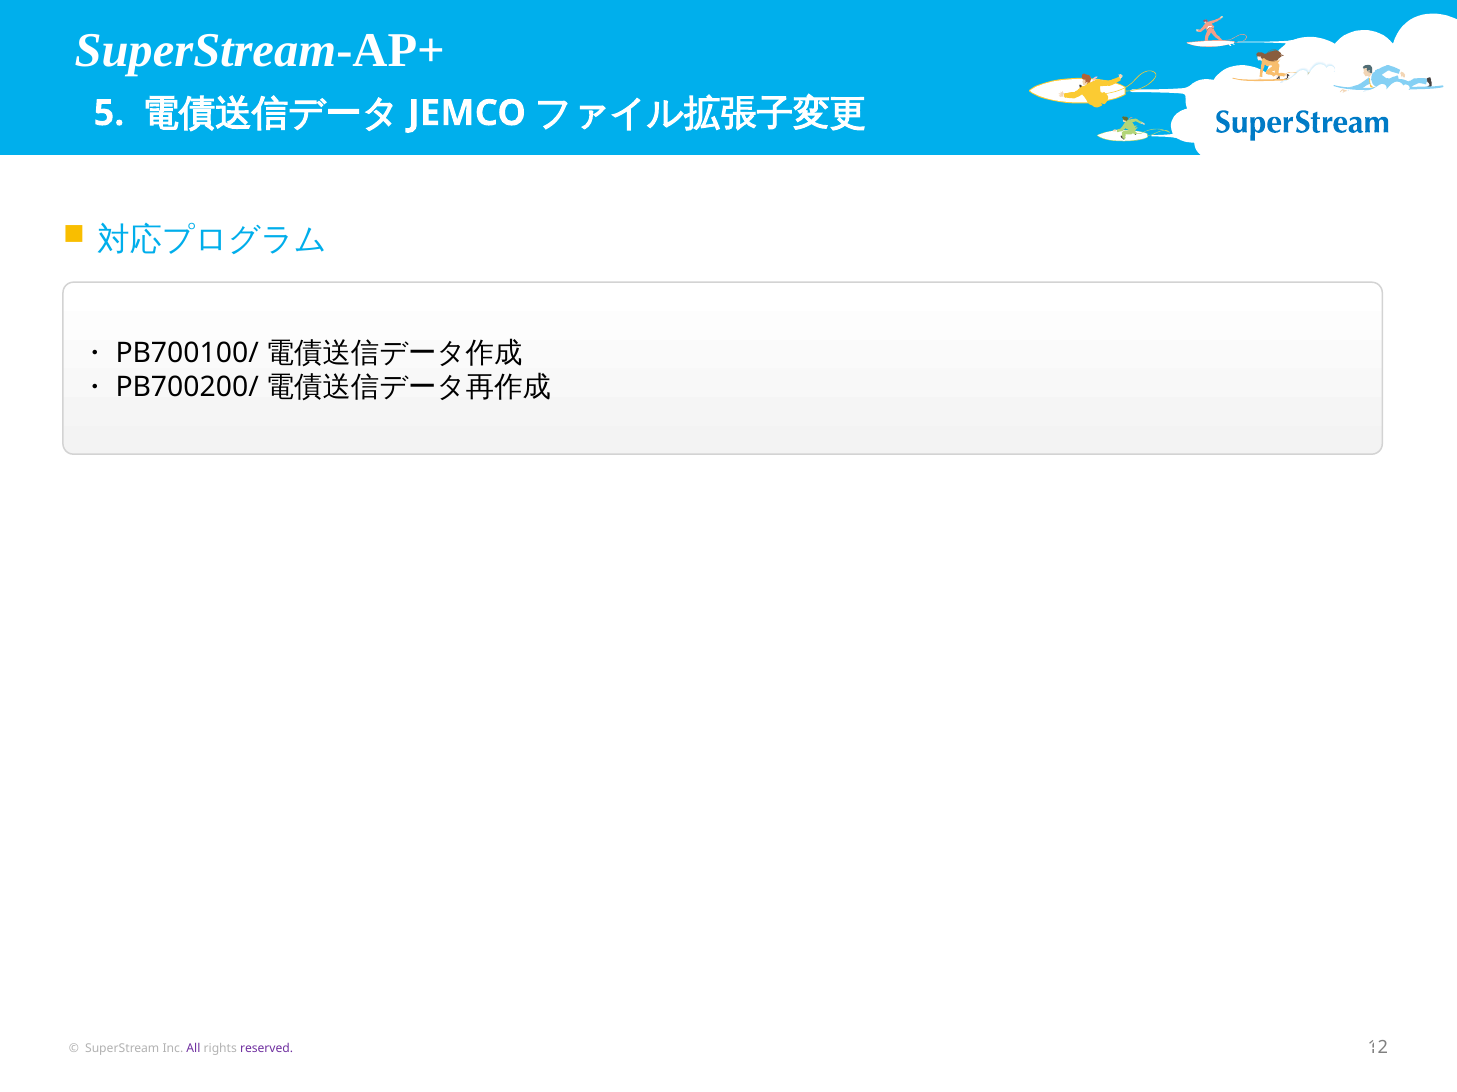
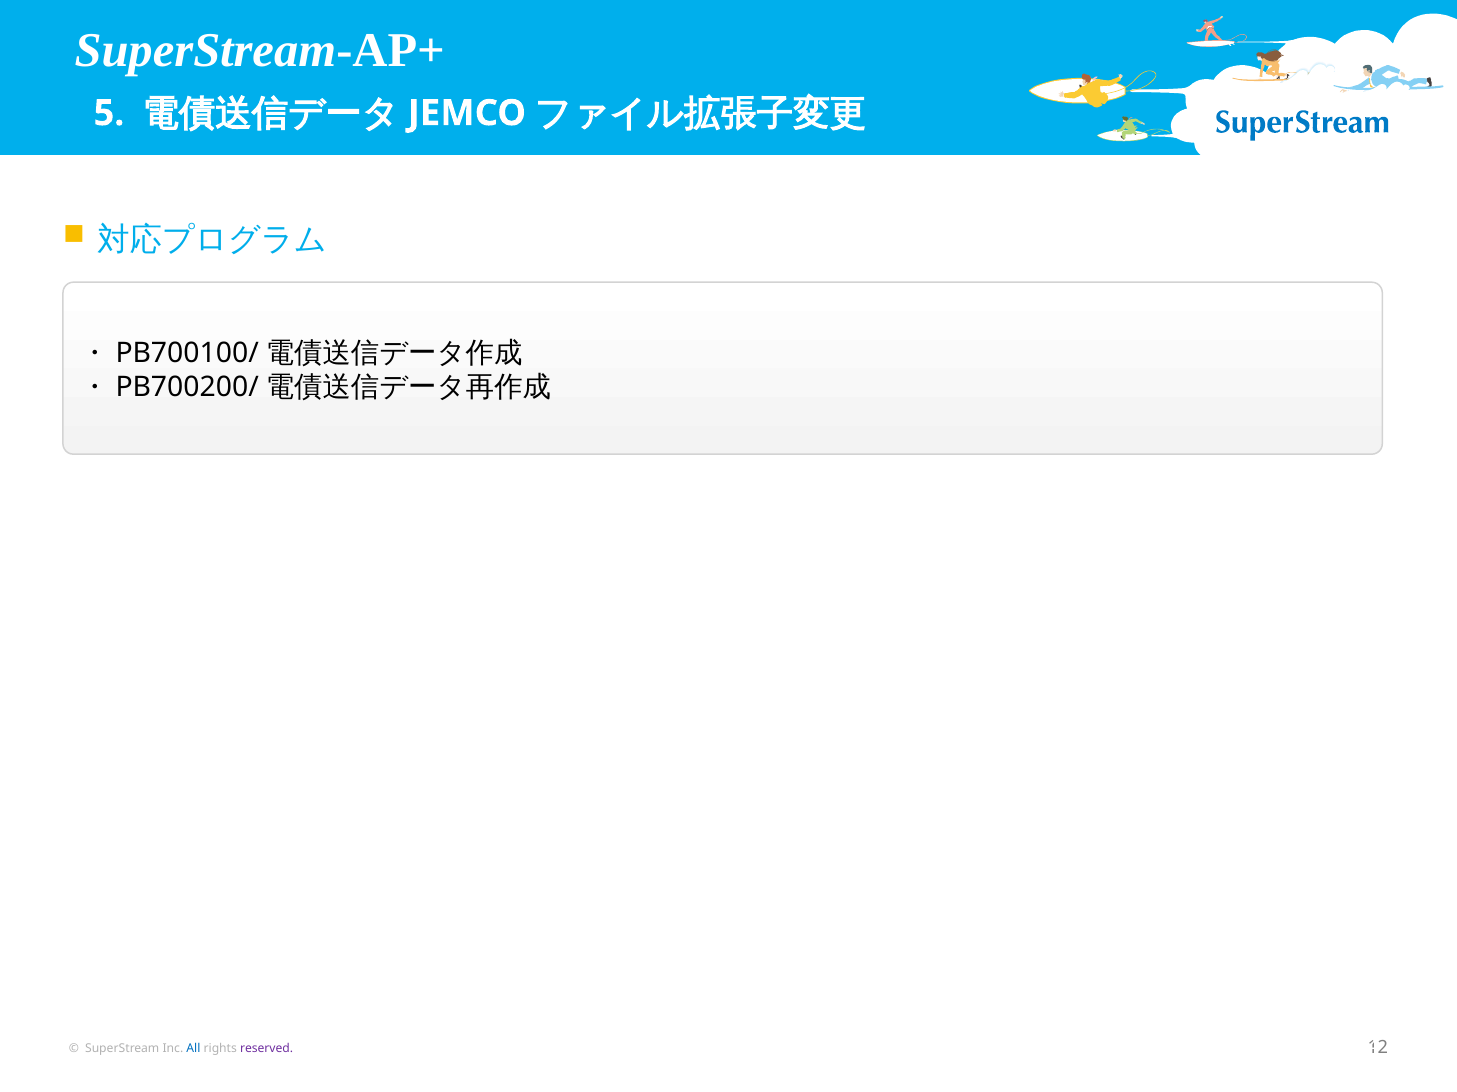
All colour: purple -> blue (193, 1049)
